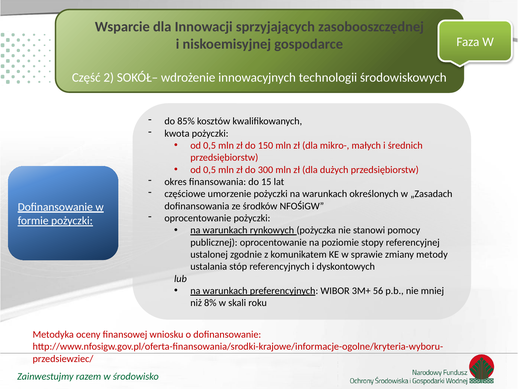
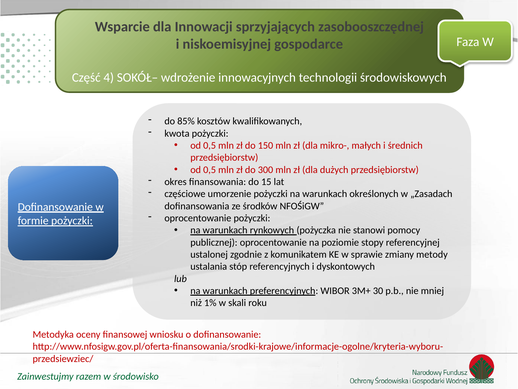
2: 2 -> 4 (109, 78)
56: 56 -> 30 (378, 290)
8%: 8% -> 1% (210, 303)
